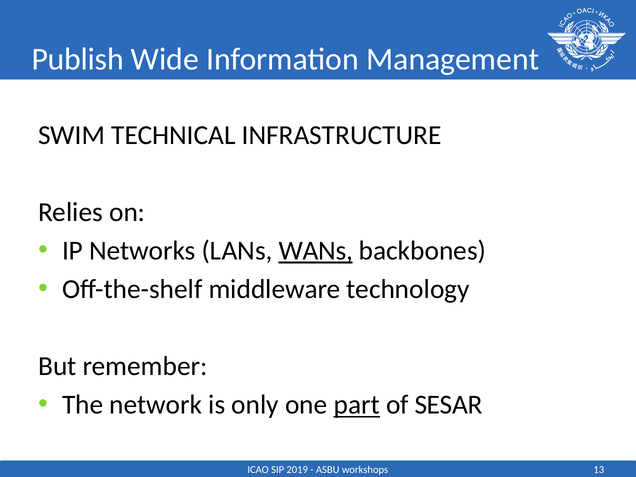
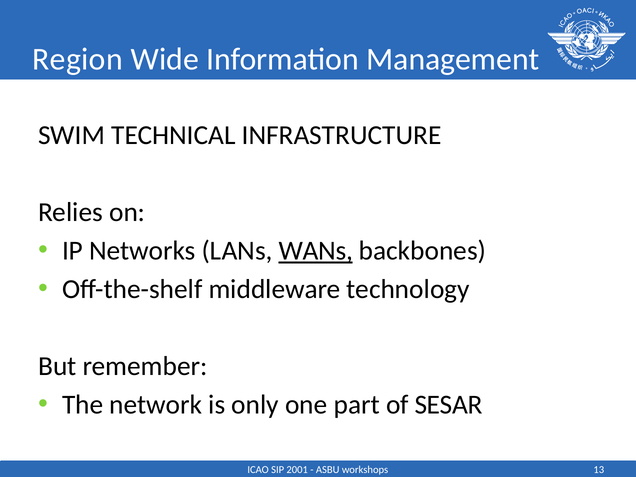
Publish: Publish -> Region (78, 59)
part underline: present -> none (357, 405)
2019: 2019 -> 2001 (297, 470)
